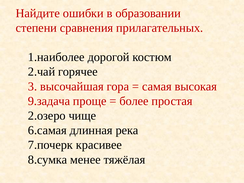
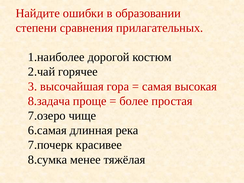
9.задача: 9.задача -> 8.задача (49, 101)
2.озеро: 2.озеро -> 7.озеро (47, 116)
